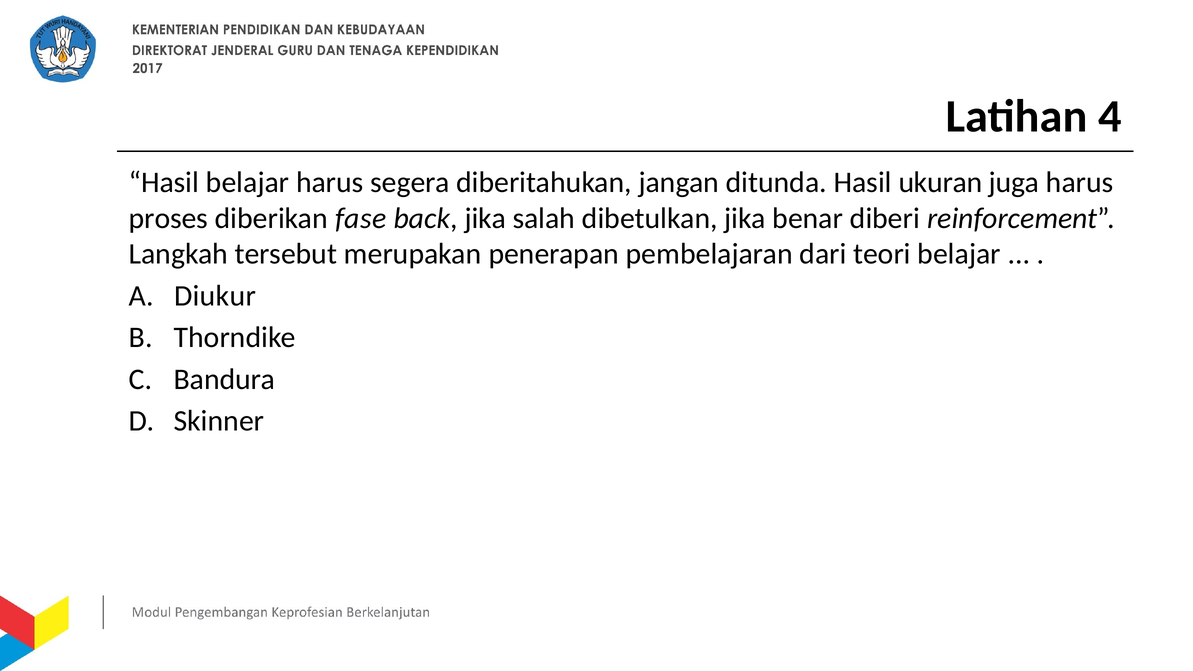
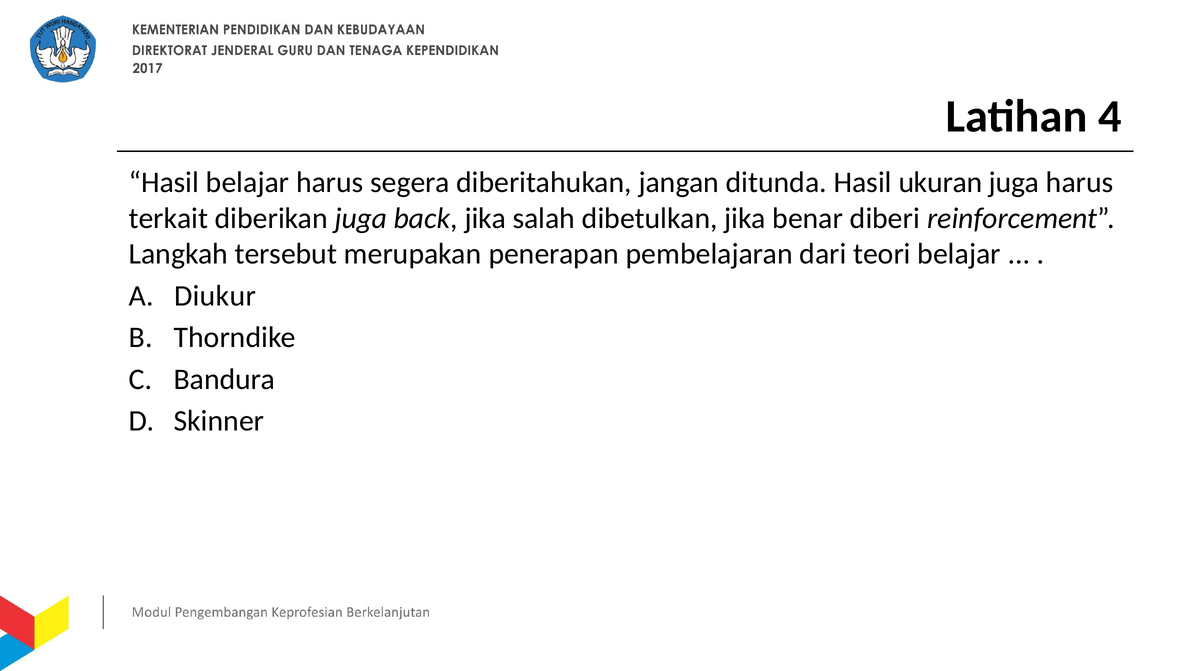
proses: proses -> terkait (168, 218)
diberikan fase: fase -> juga (361, 218)
